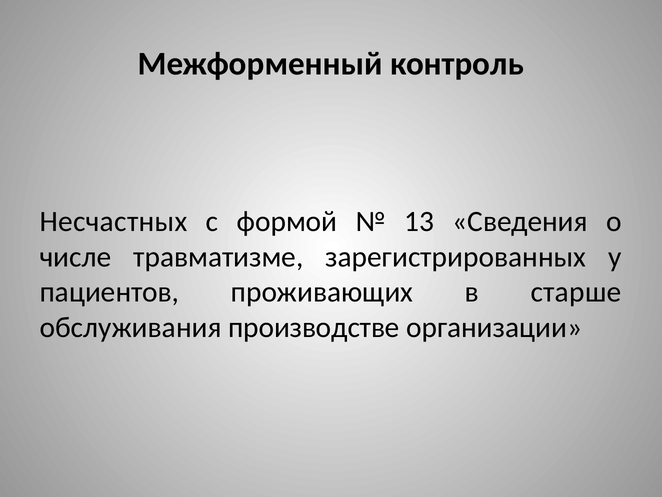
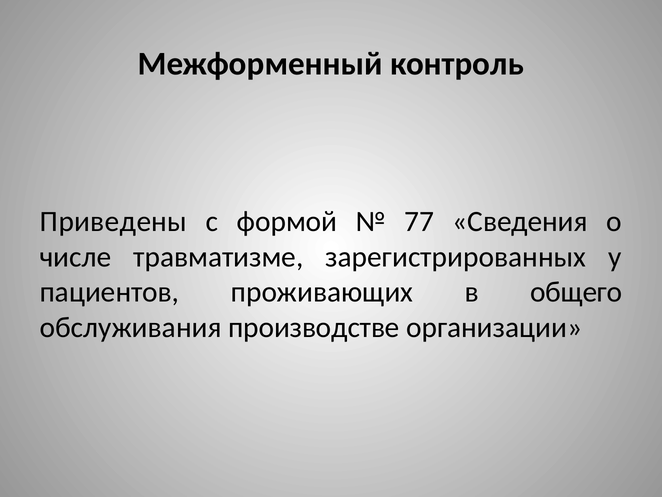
Несчастных: Несчастных -> Приведены (114, 221)
13: 13 -> 77 (419, 221)
старше: старше -> общего (576, 292)
